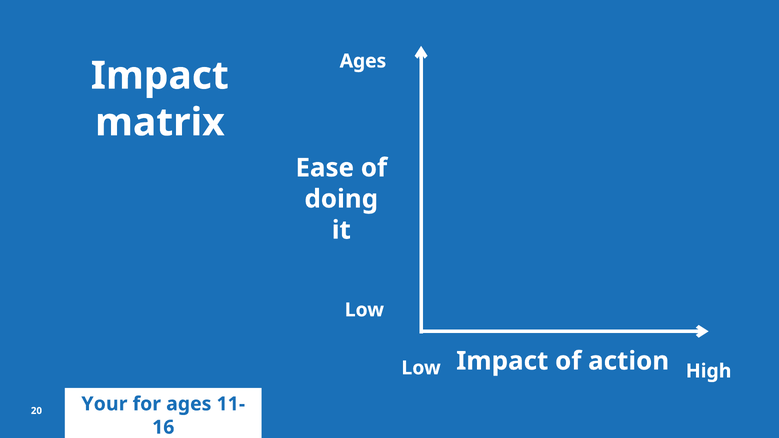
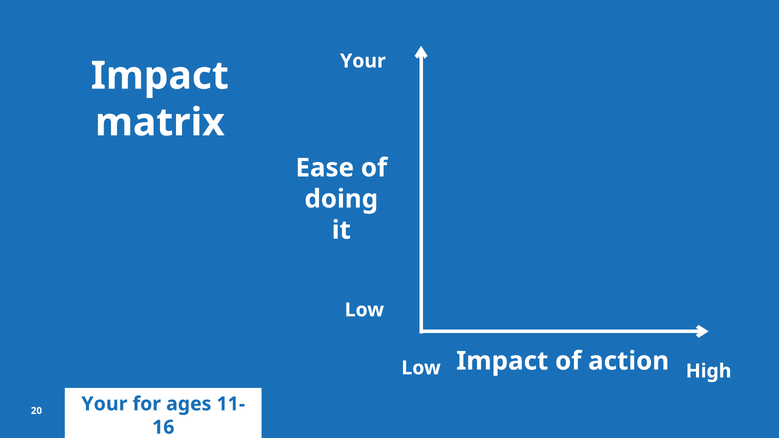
Ages: Ages -> Your (363, 61)
